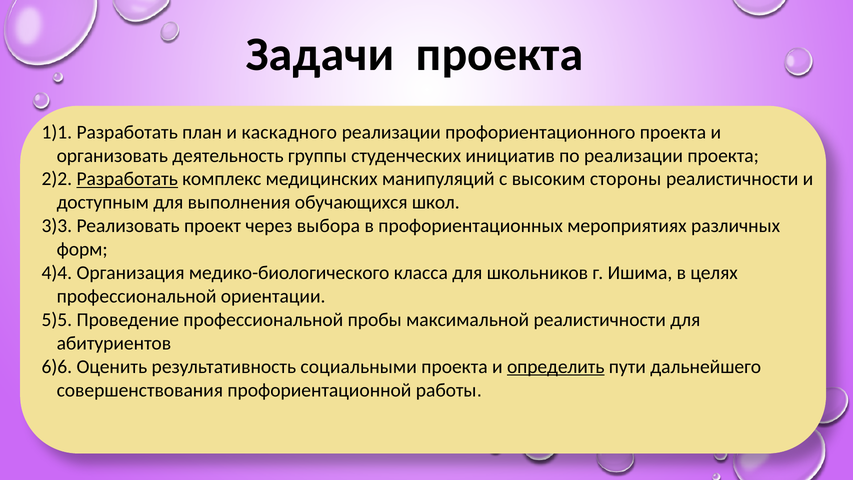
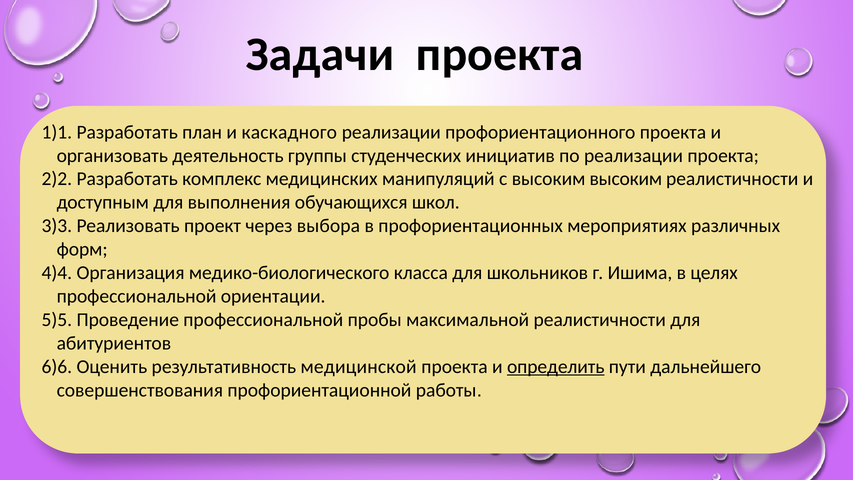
Разработать underline: present -> none (127, 179)
высоким стороны: стороны -> высоким (626, 179)
социальными: социальными -> медицинской (359, 367)
